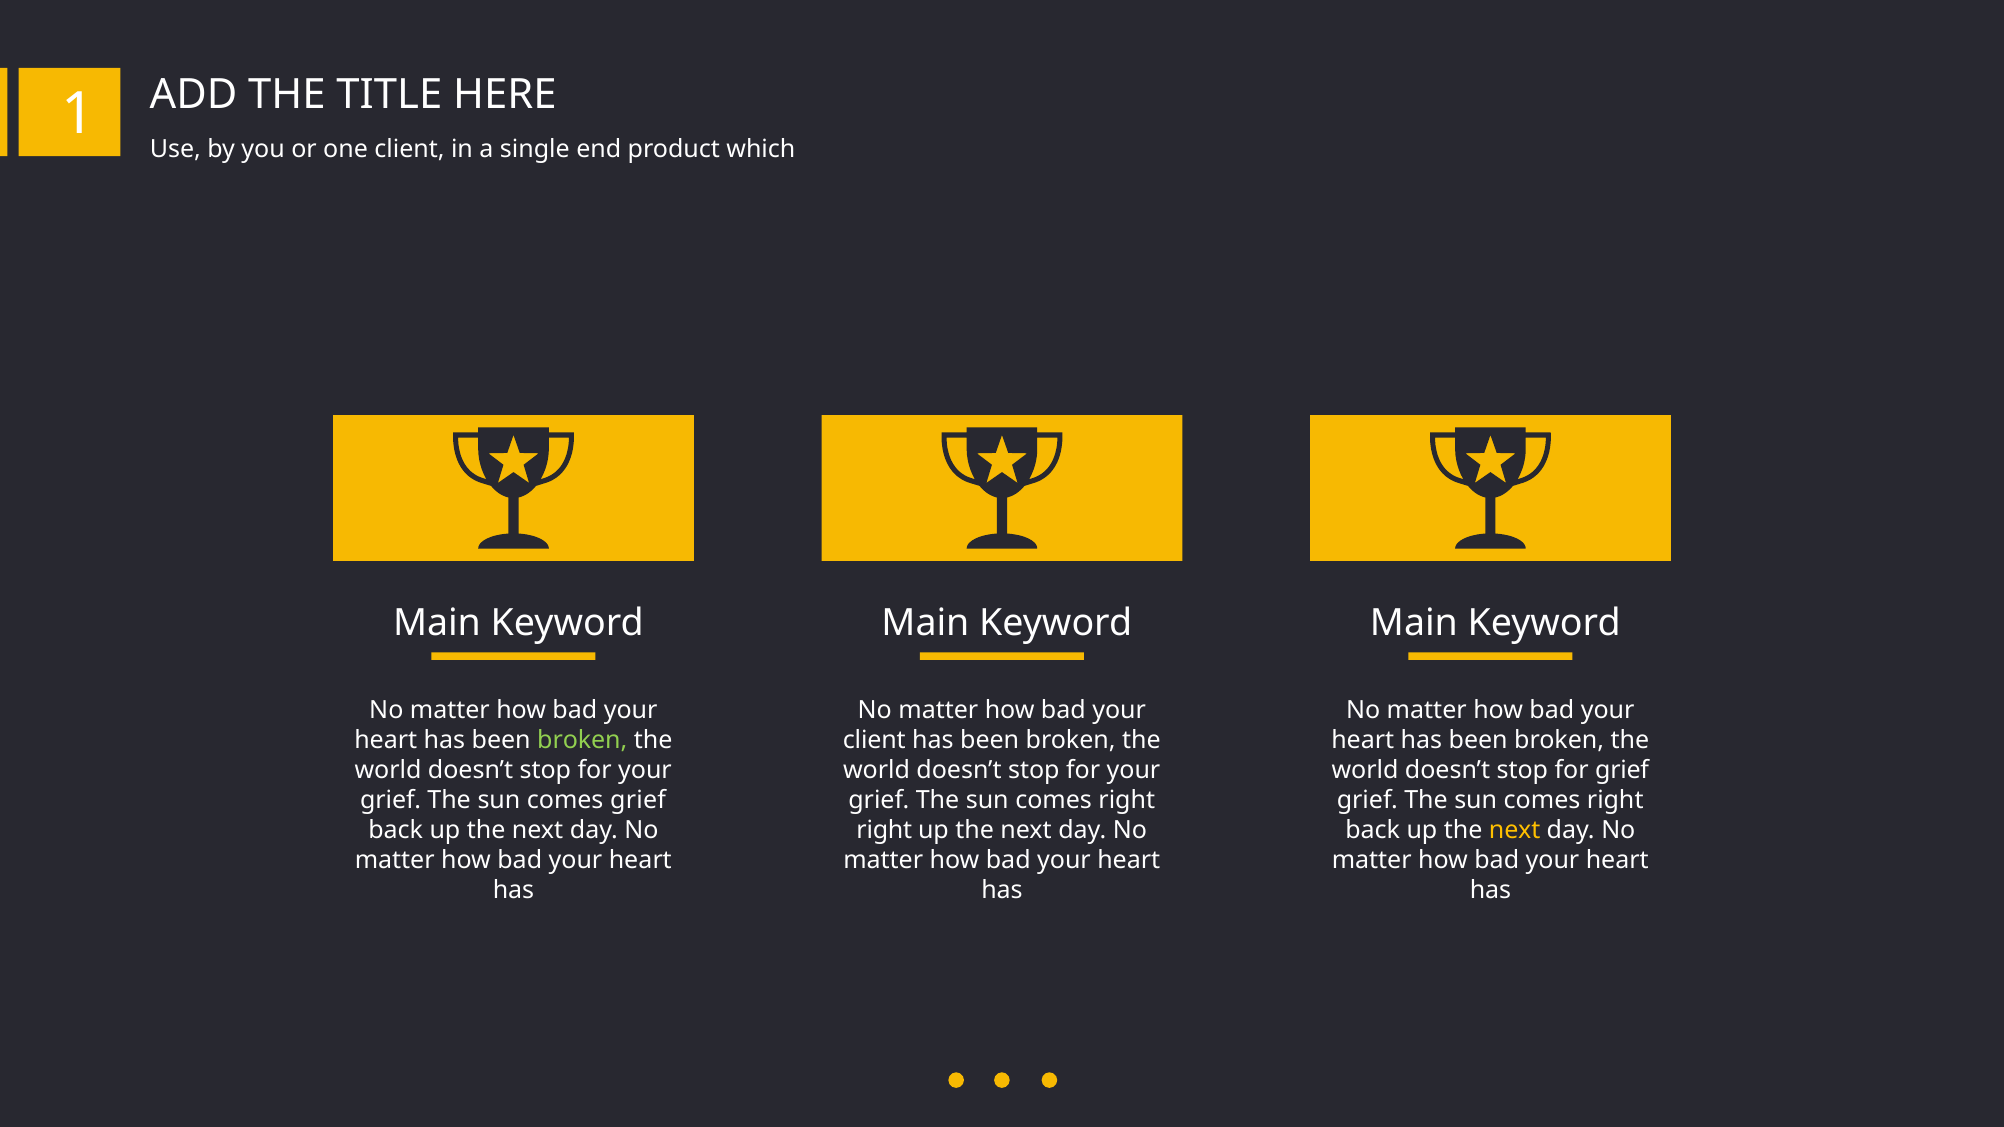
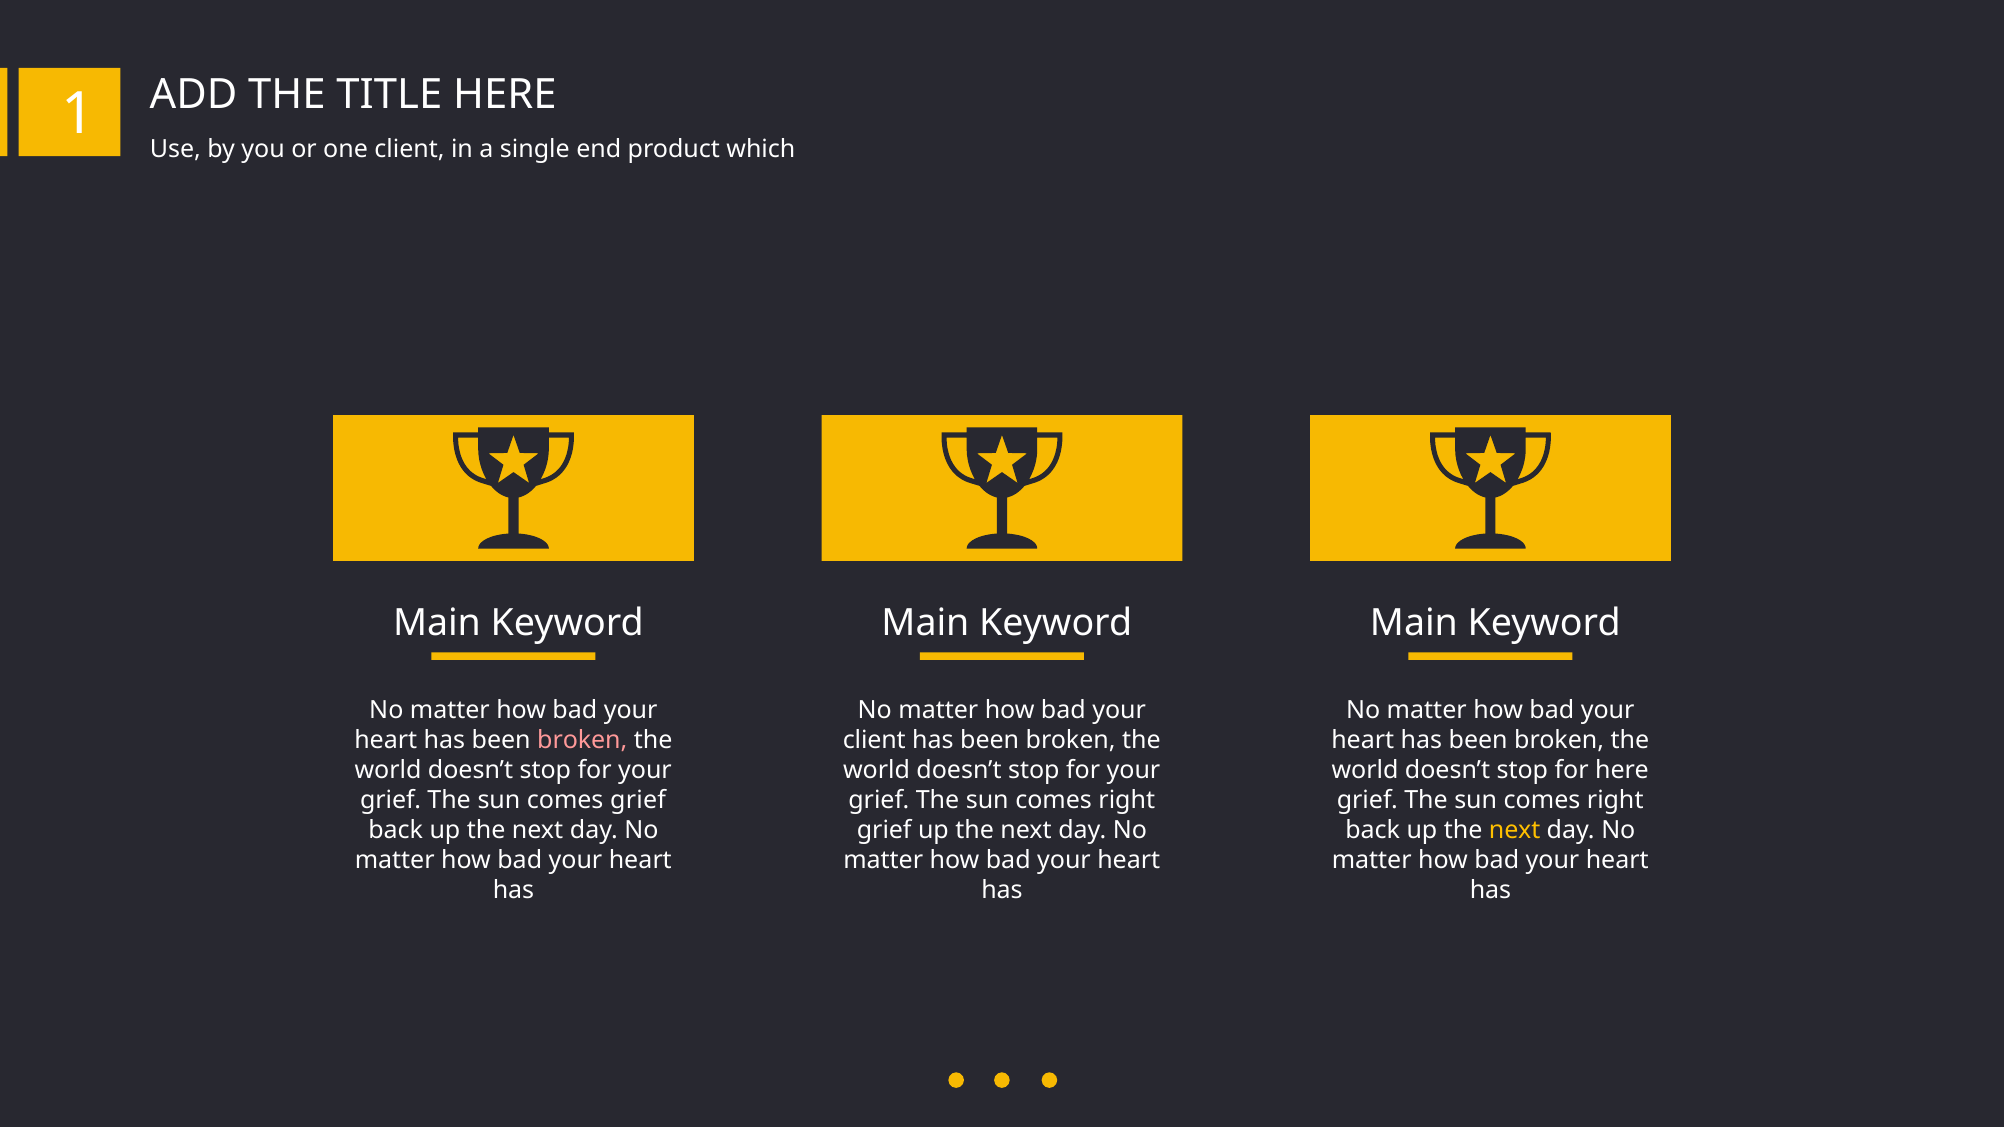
broken colour: light green -> pink (582, 741)
for grief: grief -> here (1622, 771)
right: right -> grief (884, 831)
